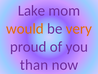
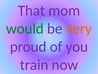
Lake: Lake -> That (31, 11)
would colour: orange -> green (25, 28)
than: than -> train (34, 64)
